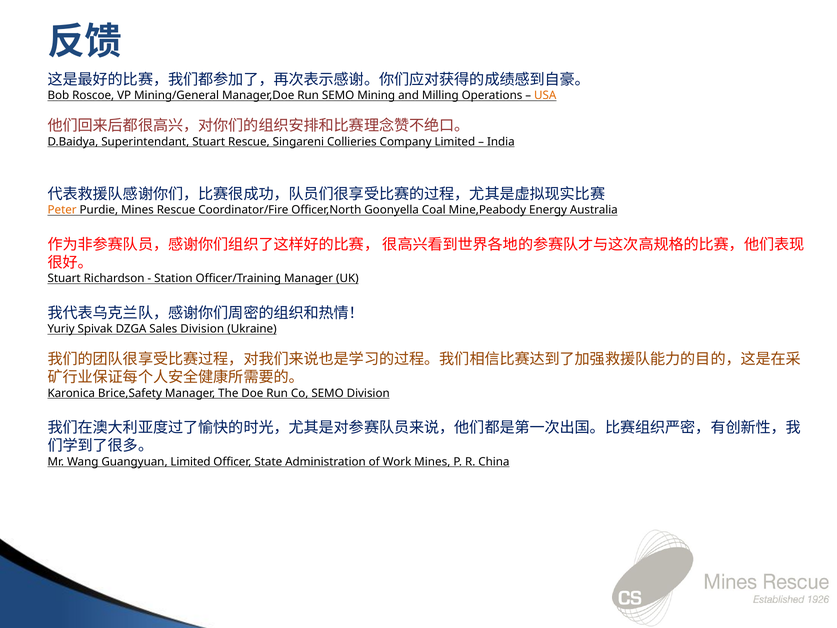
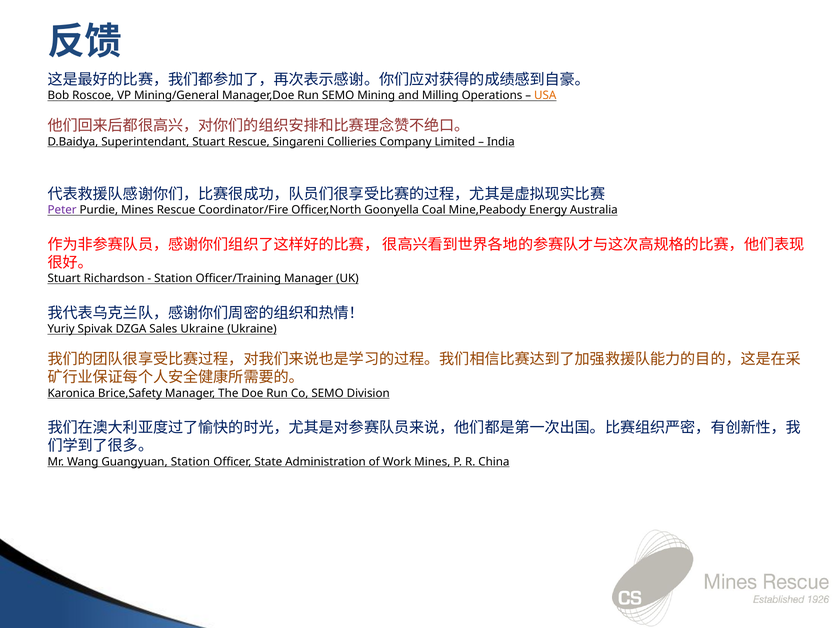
Peter colour: orange -> purple (62, 210)
Sales Division: Division -> Ukraine (202, 329)
Guangyuan Limited: Limited -> Station (190, 461)
